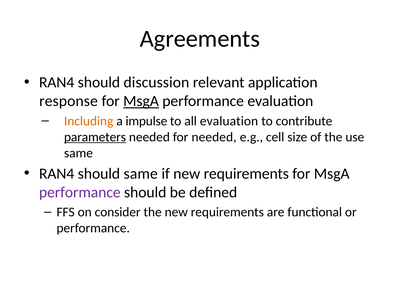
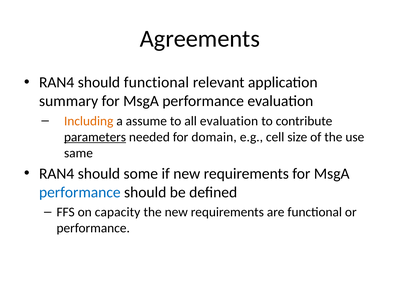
should discussion: discussion -> functional (156, 82)
response: response -> summary (69, 101)
MsgA underline: present -> none (141, 101)
impulse: impulse -> assume (146, 121)
for needed: needed -> domain (214, 137)
should same: same -> some (141, 174)
performance colour: purple -> blue (80, 192)
consider: consider -> capacity (118, 212)
